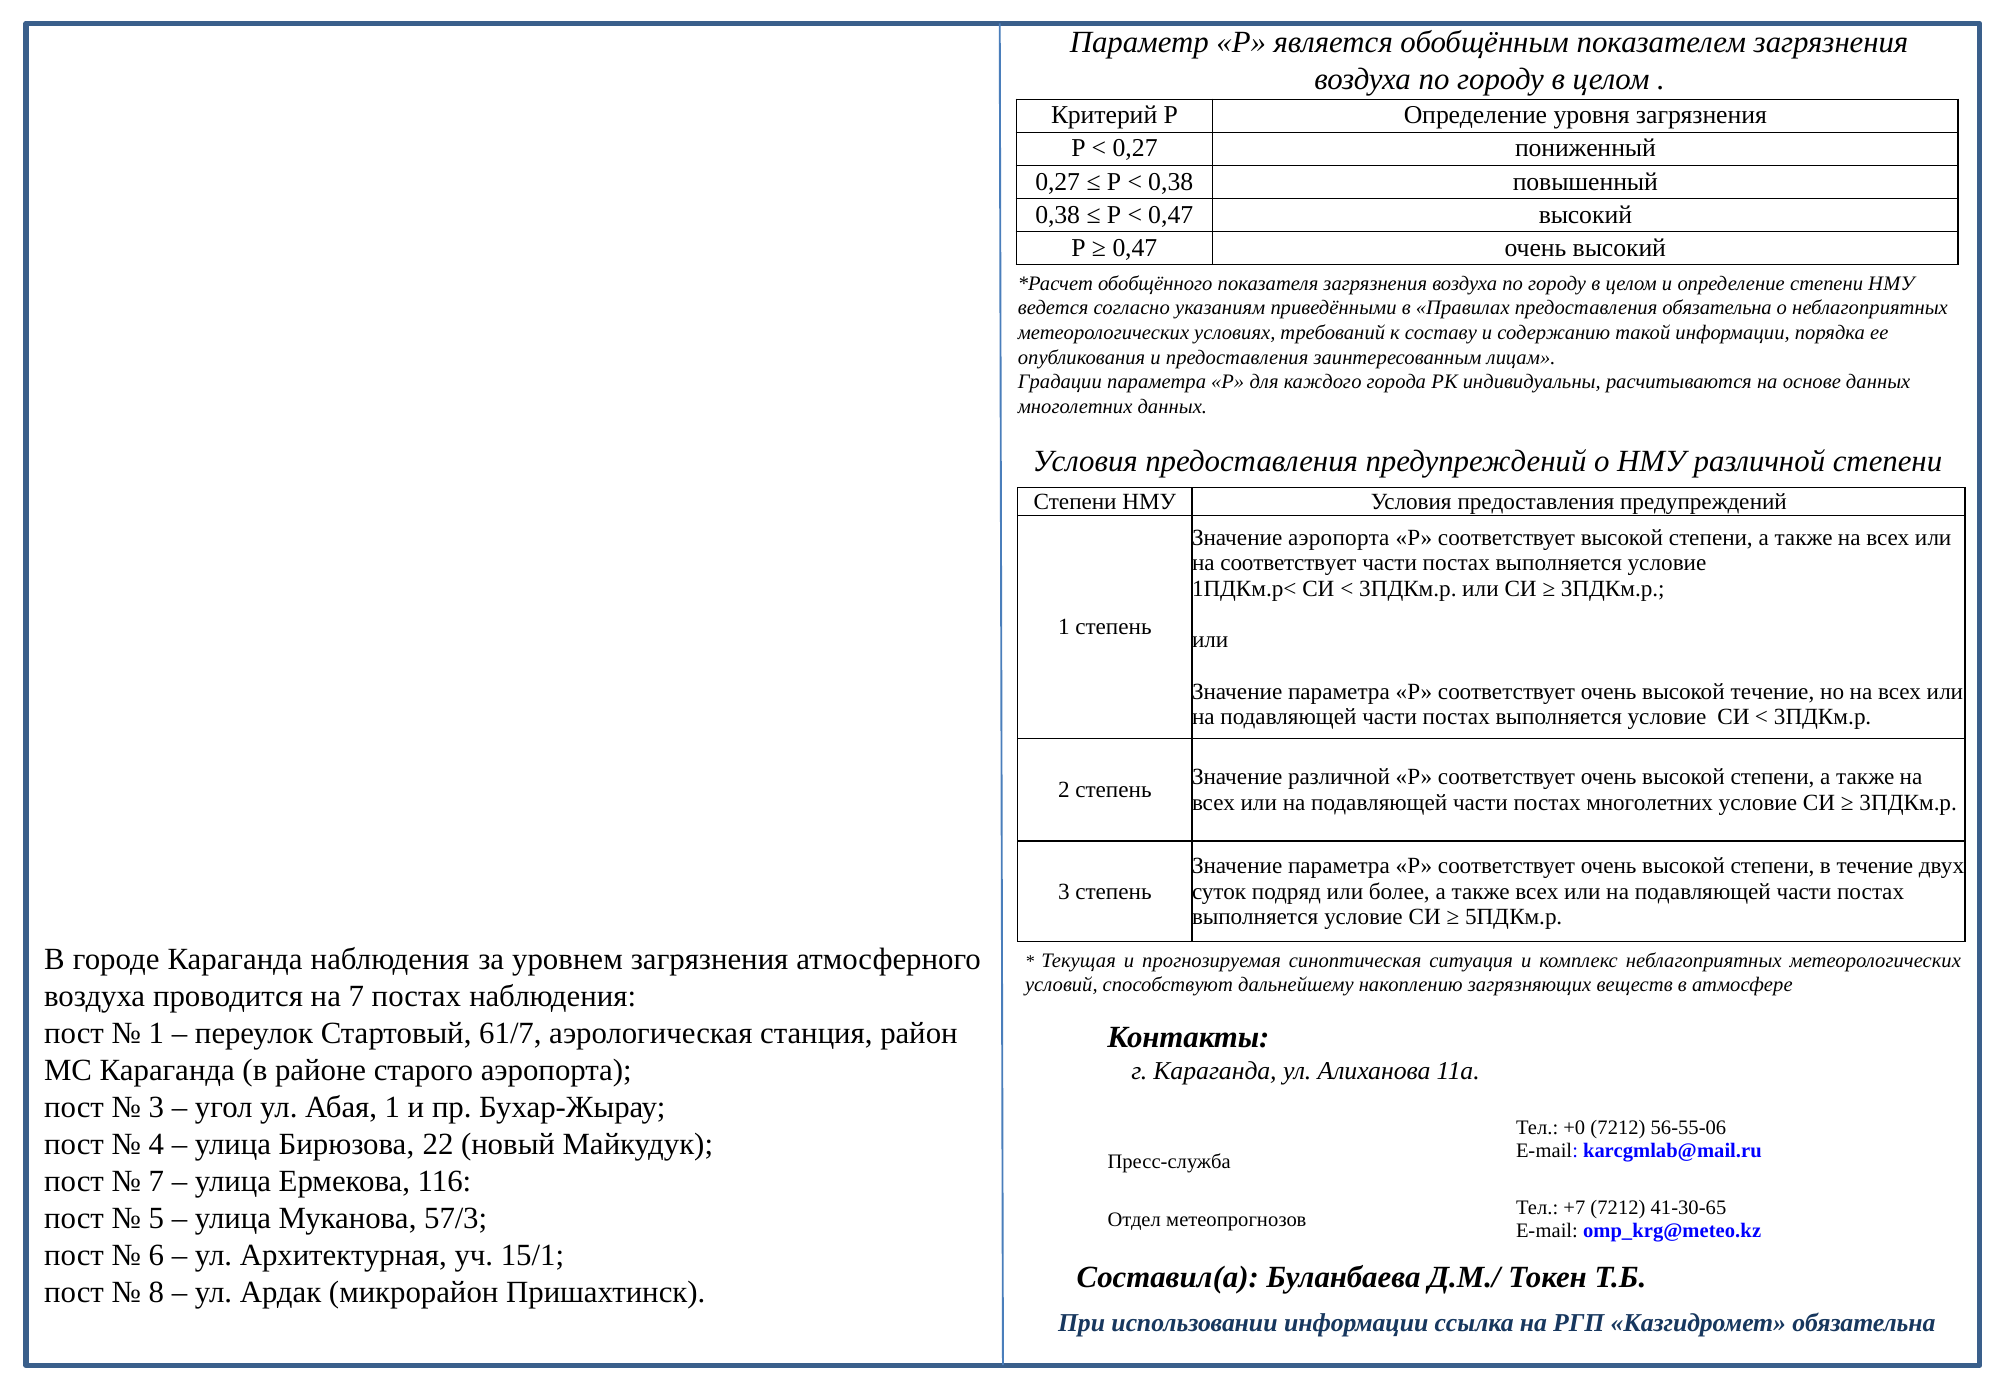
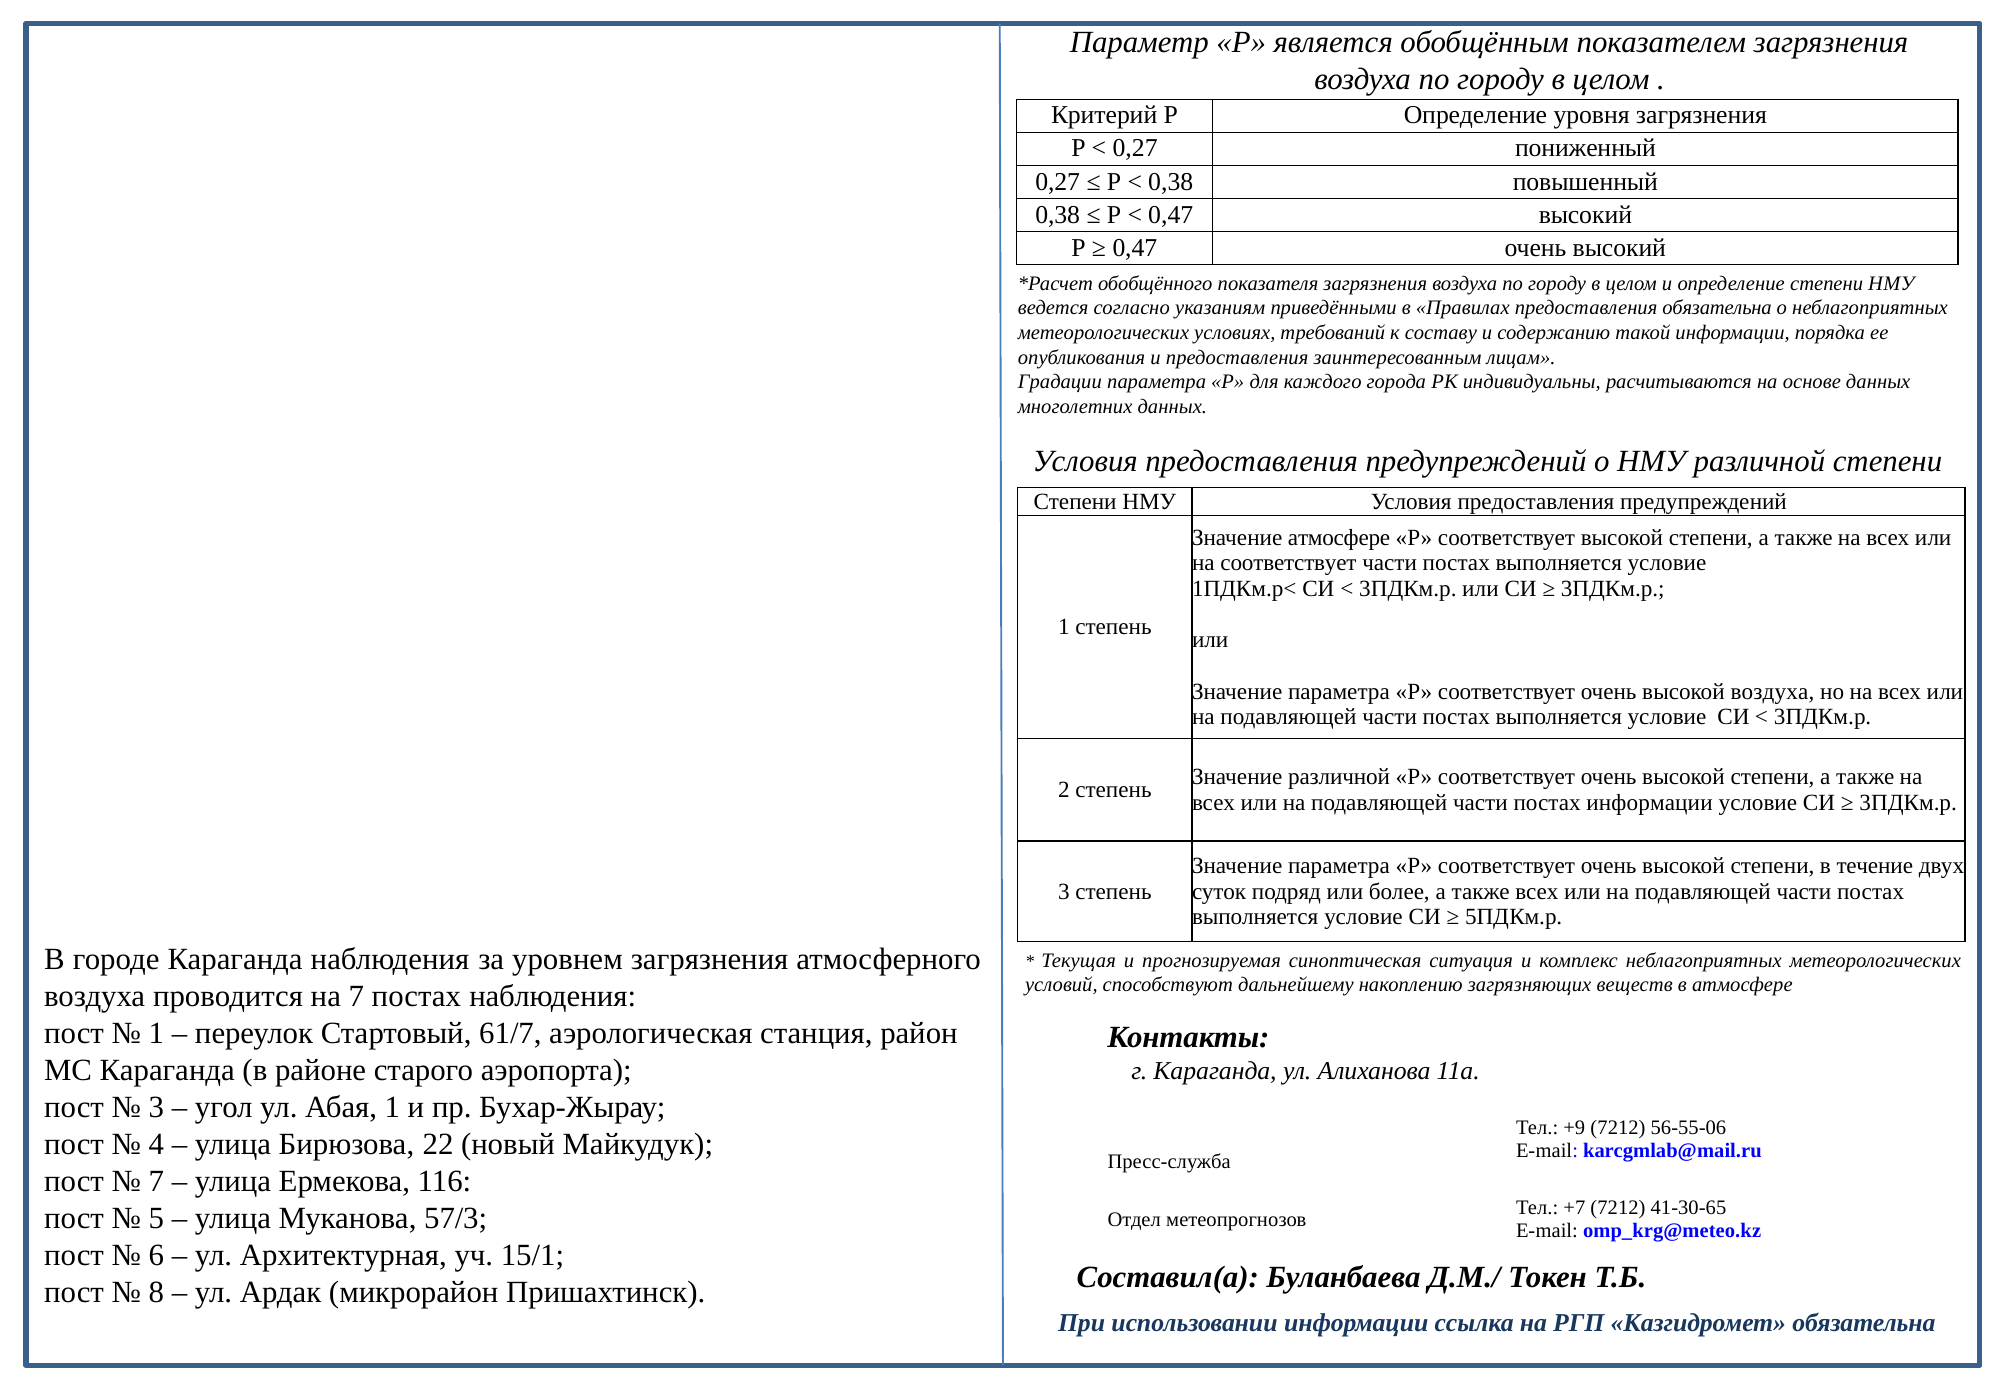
Значение аэропорта: аэропорта -> атмосфере (1339, 537)
высокой течение: течение -> воздуха (1772, 691)
постах многолетних: многолетних -> информации (1650, 803)
+0: +0 -> +9 (1574, 1128)
